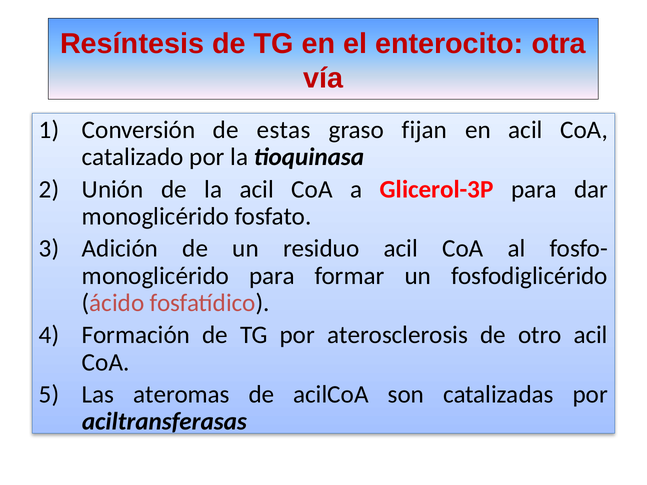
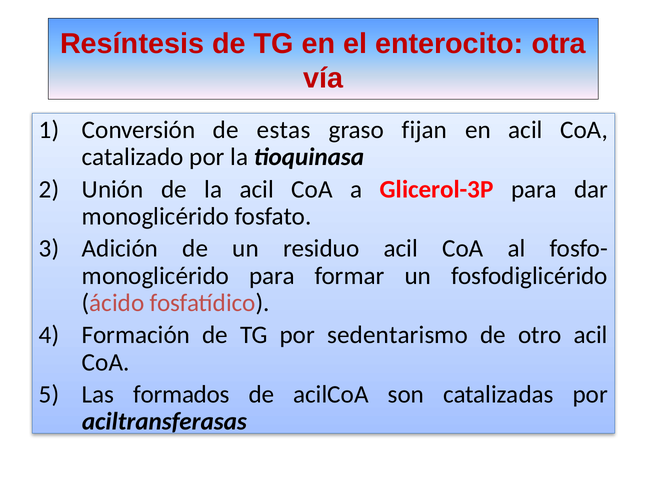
aterosclerosis: aterosclerosis -> sedentarismo (398, 335)
ateromas: ateromas -> formados (182, 395)
